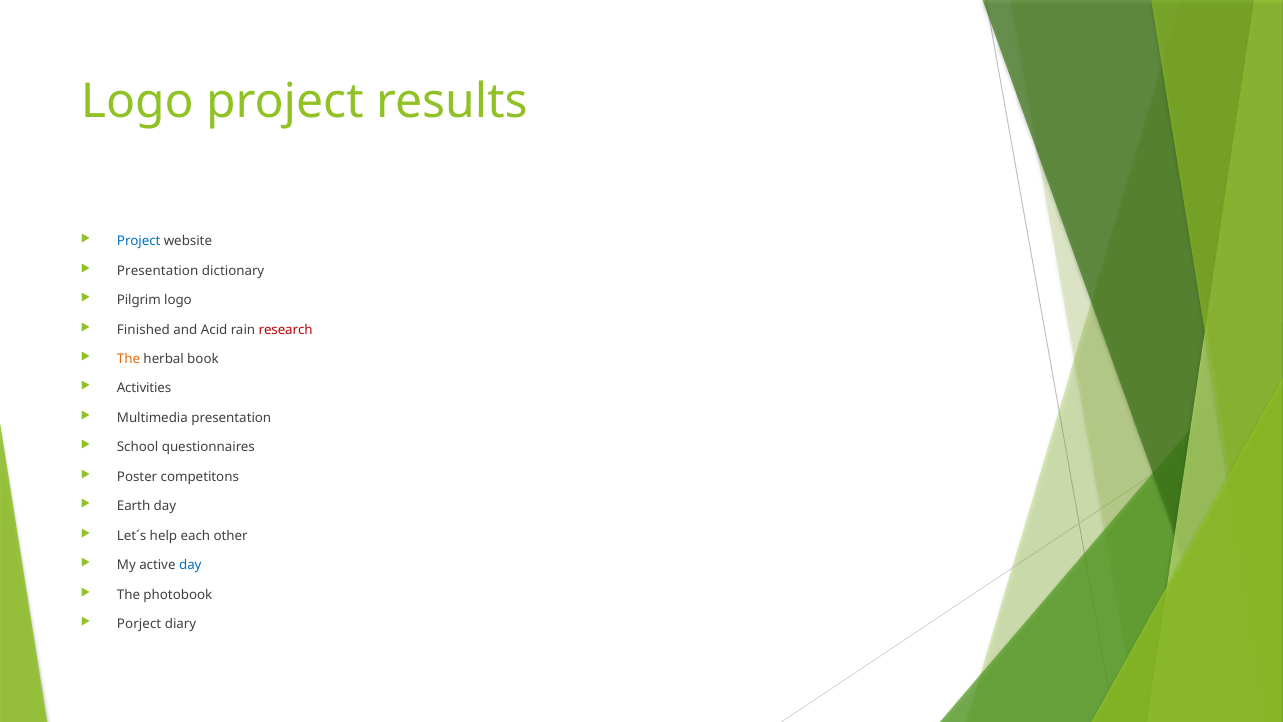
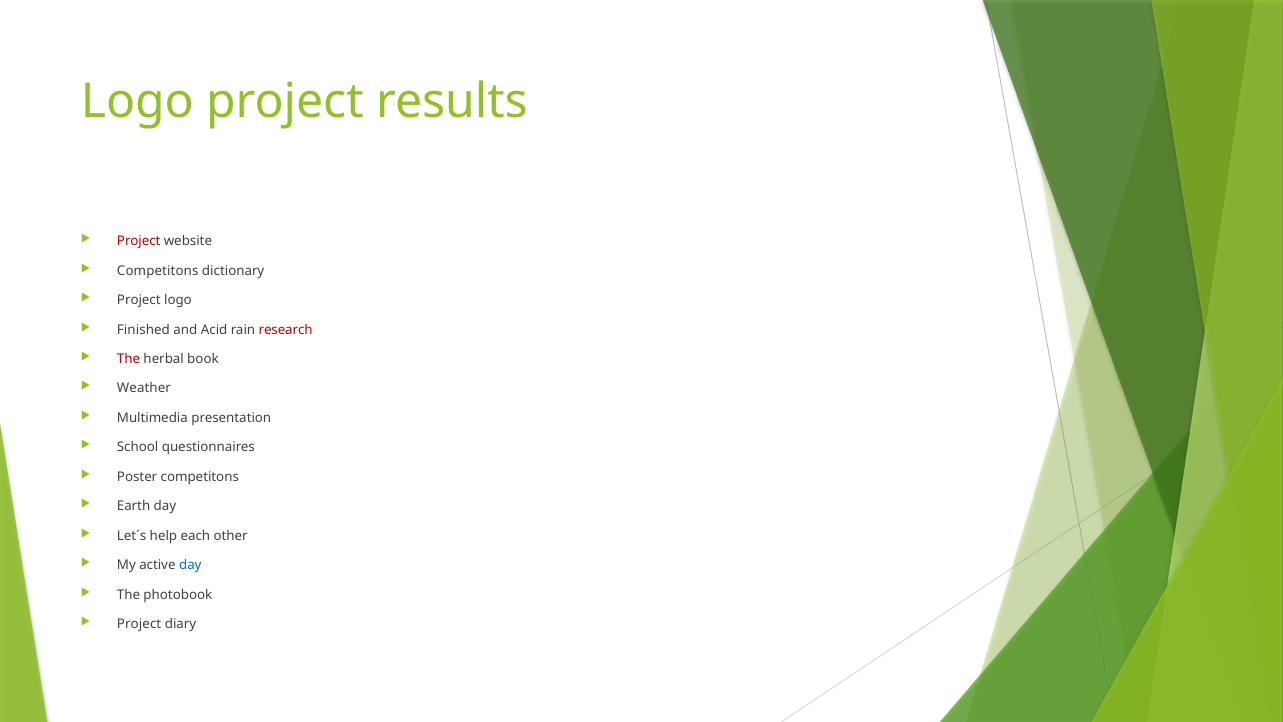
Project colour: blue -> red (139, 241)
Presentation: Presentation -> Competitons (158, 271)
Pilgrim: Pilgrim -> Project (139, 300)
The colour: orange -> red (129, 359)
Activities: Activities -> Weather (144, 388)
Porject: Porject -> Project (139, 624)
